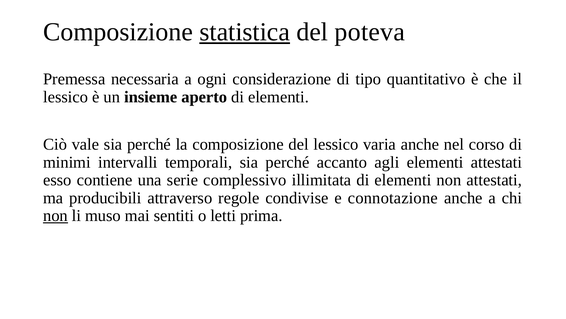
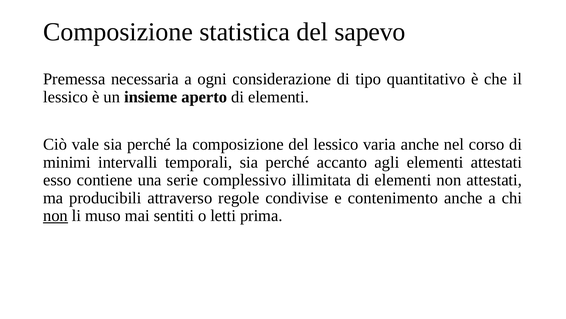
statistica underline: present -> none (245, 32)
poteva: poteva -> sapevo (370, 32)
connotazione: connotazione -> contenimento (393, 198)
